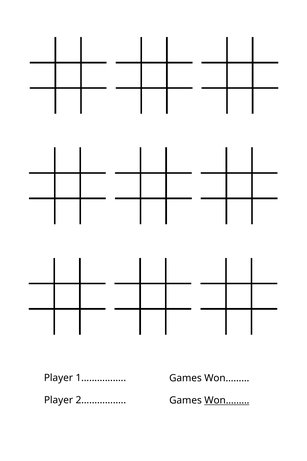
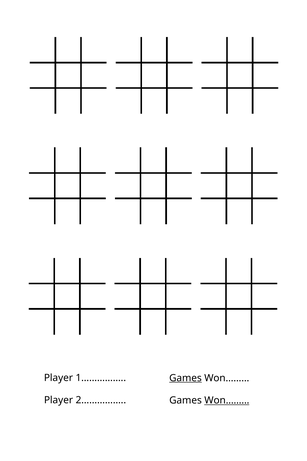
Games underline: none -> present (185, 378)
